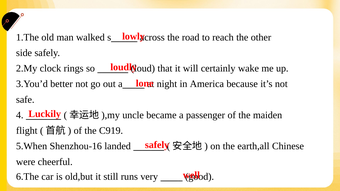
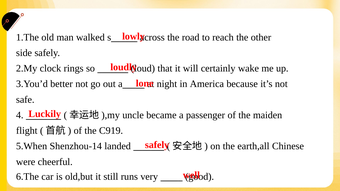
Shenzhou-16: Shenzhou-16 -> Shenzhou-14 (76, 146)
